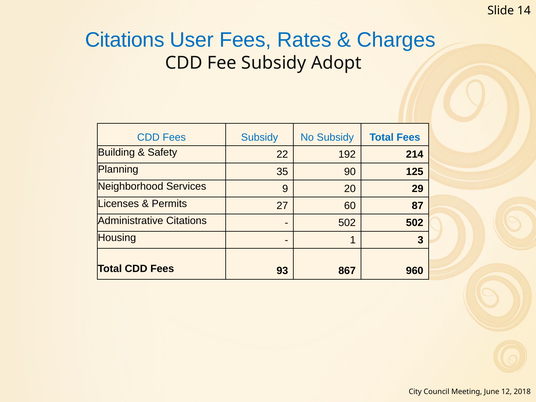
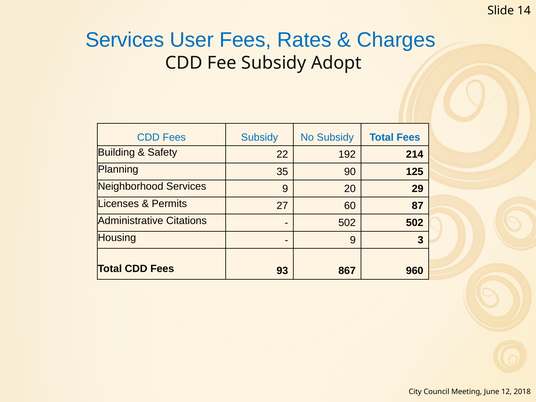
Citations: Citations -> Services (125, 40)
1: 1 -> 9 (353, 240)
